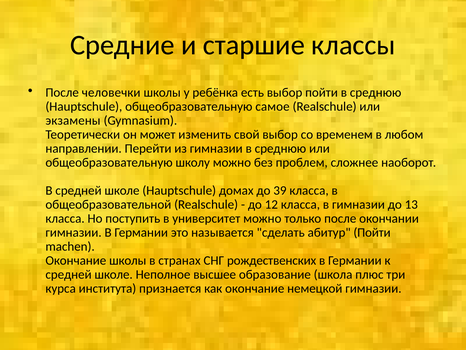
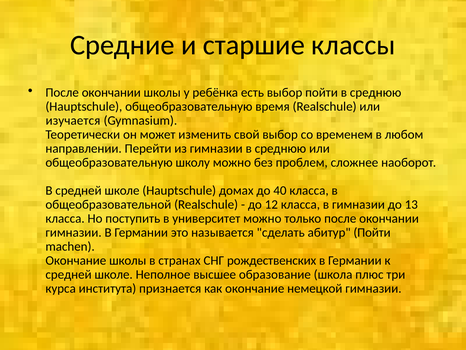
человечки: человечки -> окончании (111, 93)
самое: самое -> время (273, 107)
экзамены: экзамены -> изучается (73, 121)
39: 39 -> 40 (280, 190)
